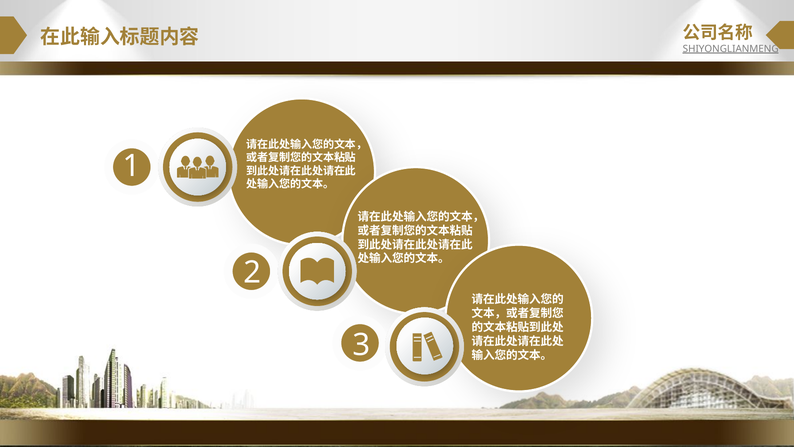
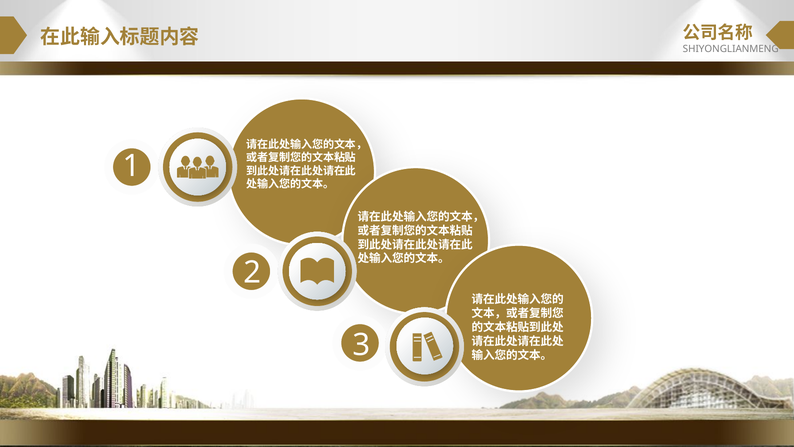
SHIYONGLIANMENG underline: present -> none (731, 49)
